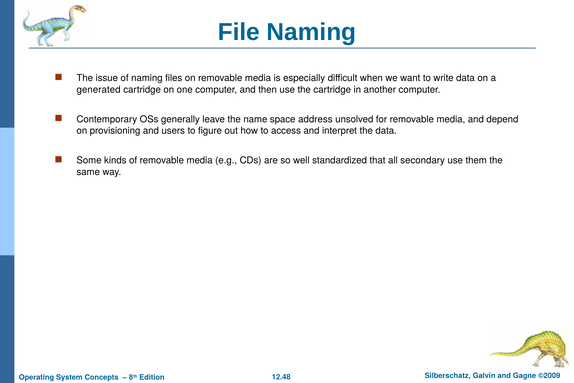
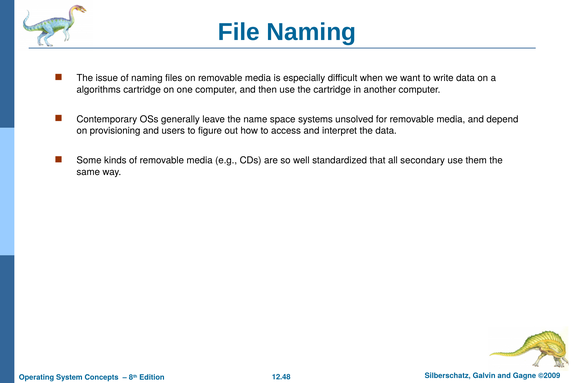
generated: generated -> algorithms (99, 89)
address: address -> systems (315, 119)
